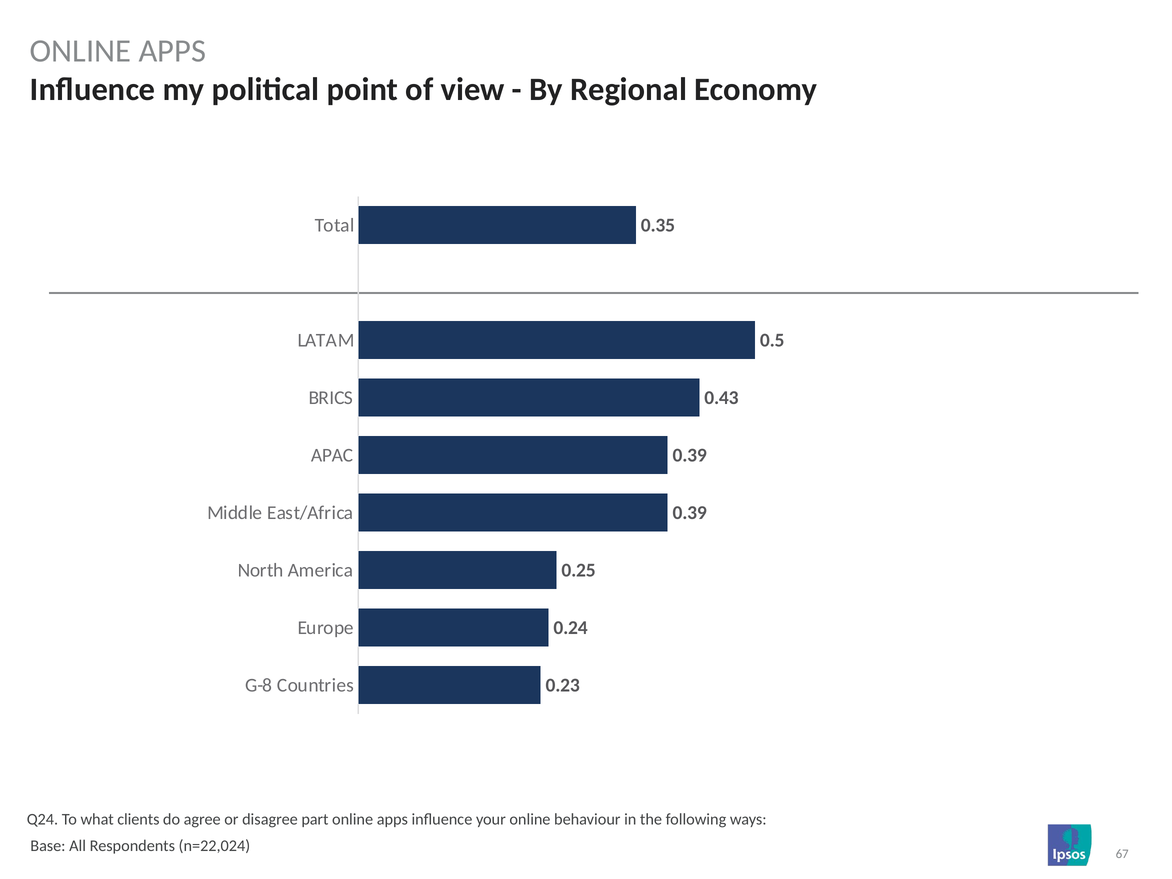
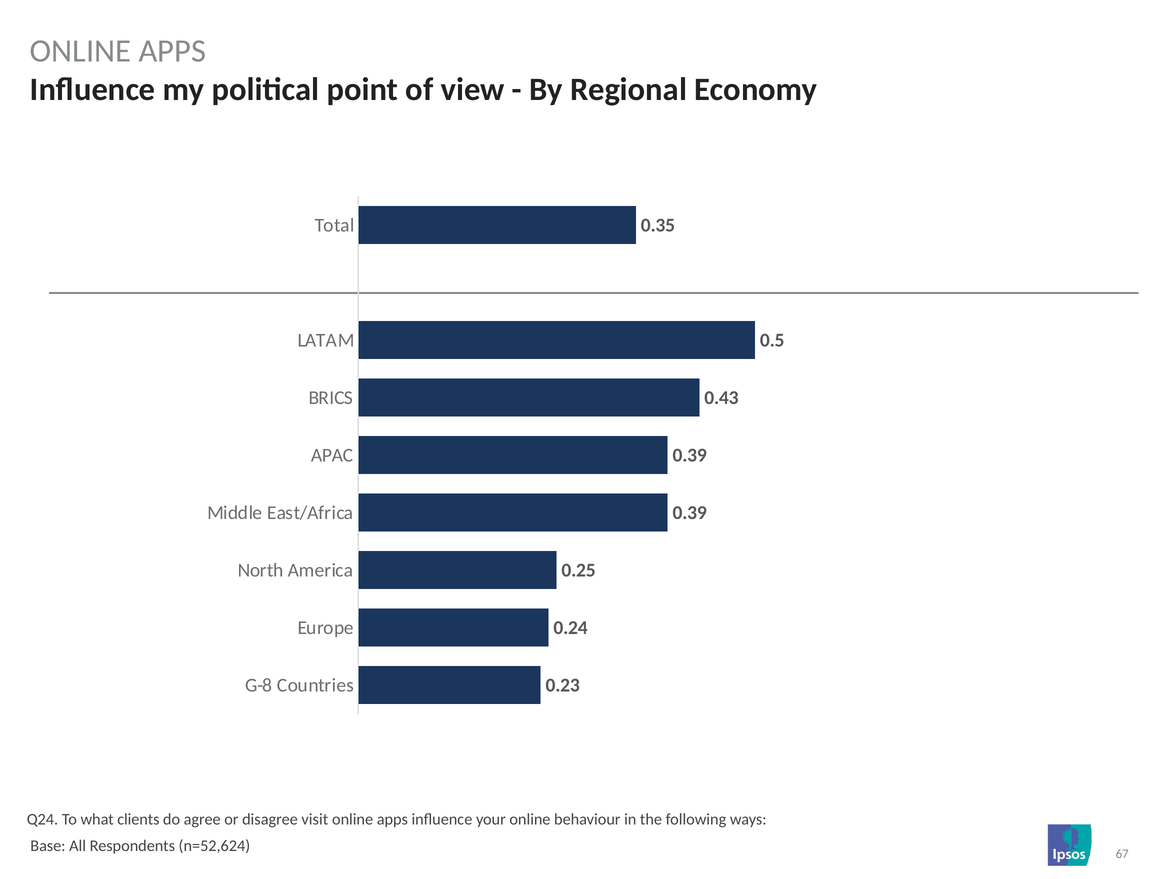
part: part -> visit (315, 819)
n=22,024: n=22,024 -> n=52,624 (214, 846)
